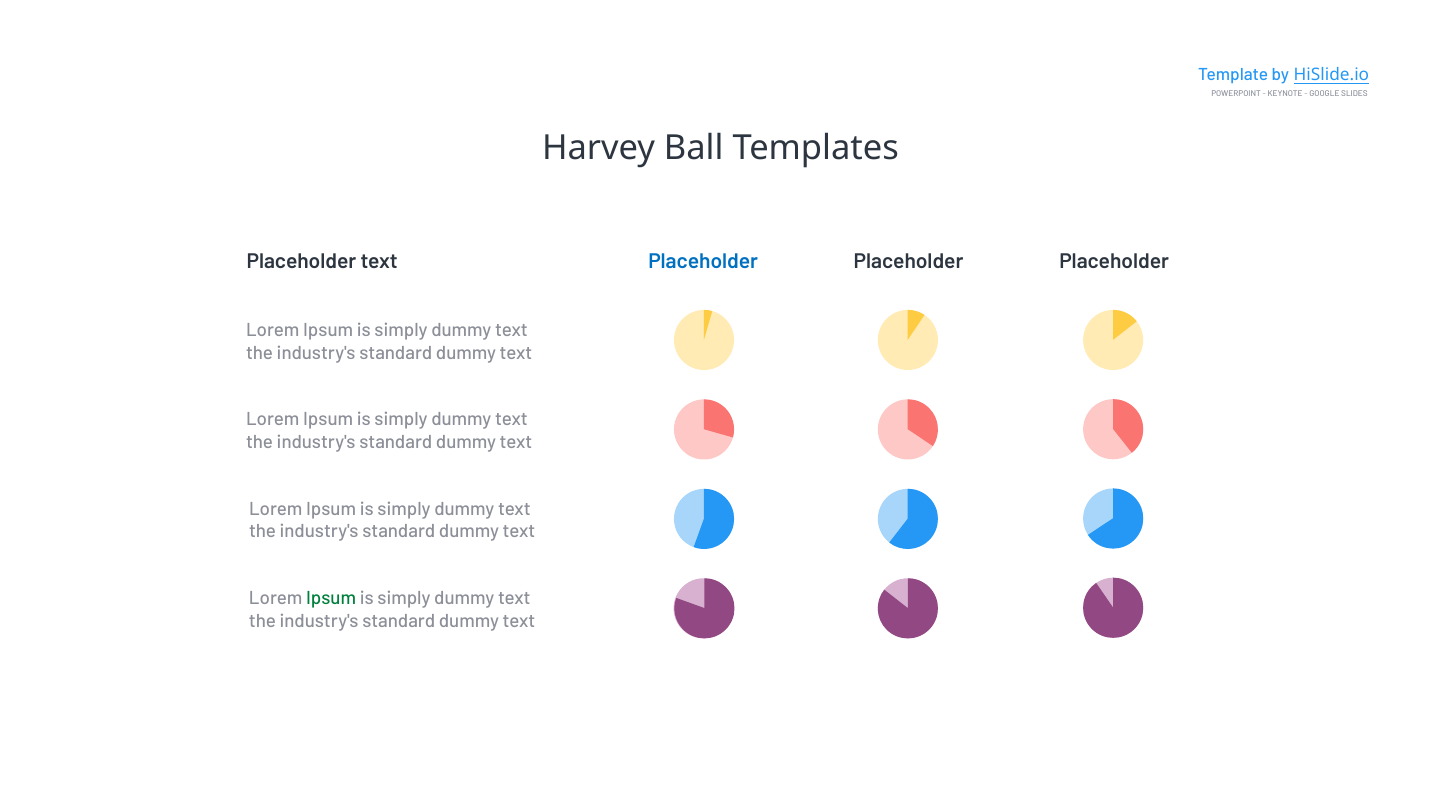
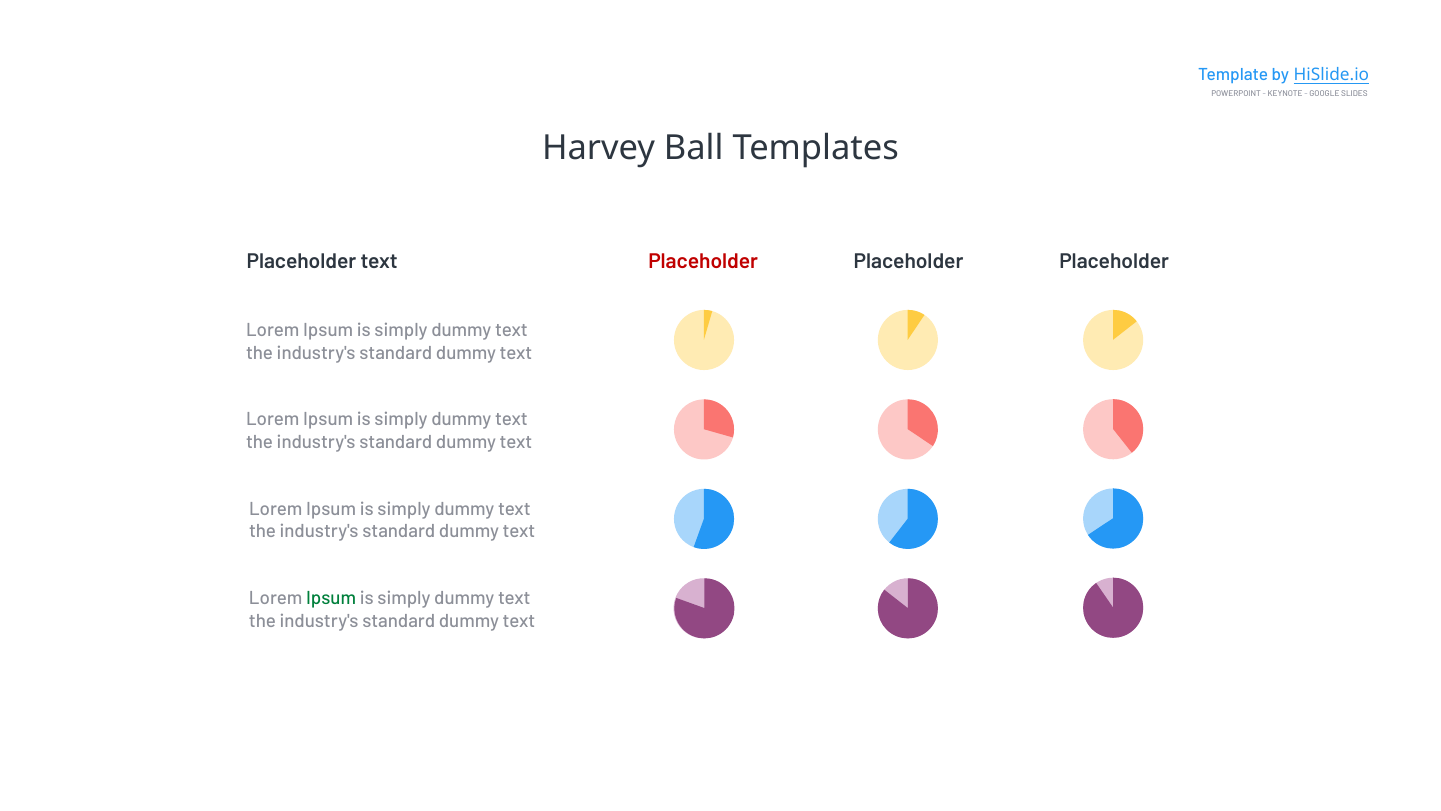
Placeholder colour: blue -> red (703, 262)
